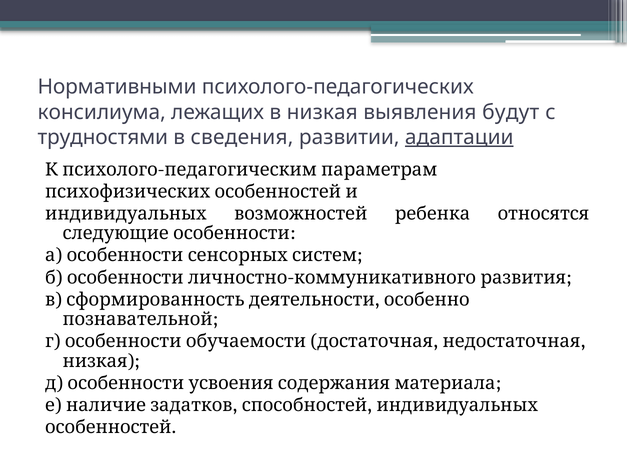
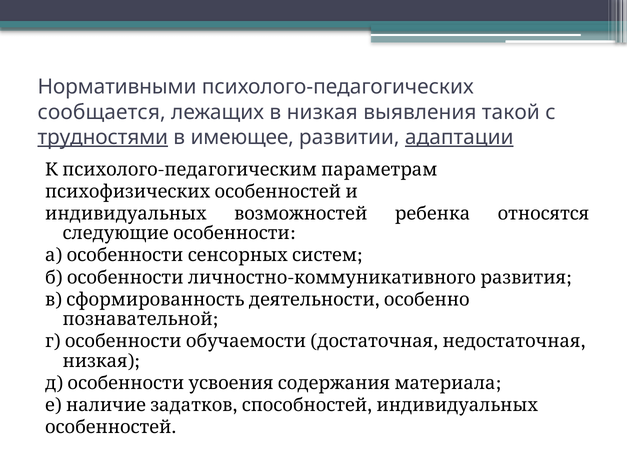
консилиума: консилиума -> сообщается (102, 112)
будут: будут -> такой (511, 112)
трудностями underline: none -> present (103, 137)
сведения: сведения -> имеющее (242, 137)
